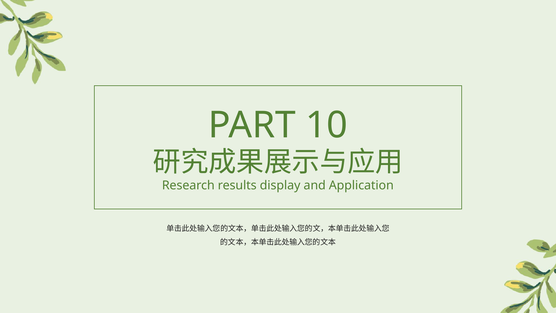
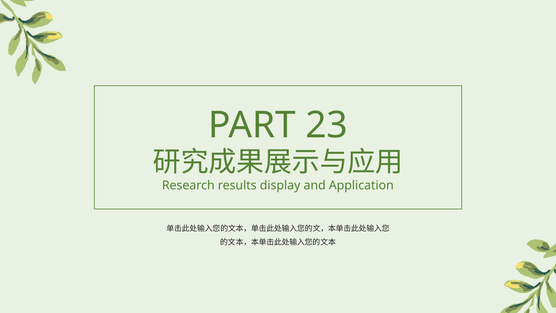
10: 10 -> 23 (327, 125)
